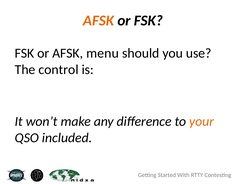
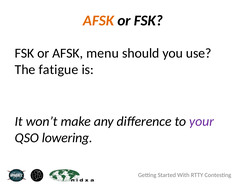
control: control -> fatigue (58, 70)
your colour: orange -> purple (202, 122)
included: included -> lowering (67, 138)
